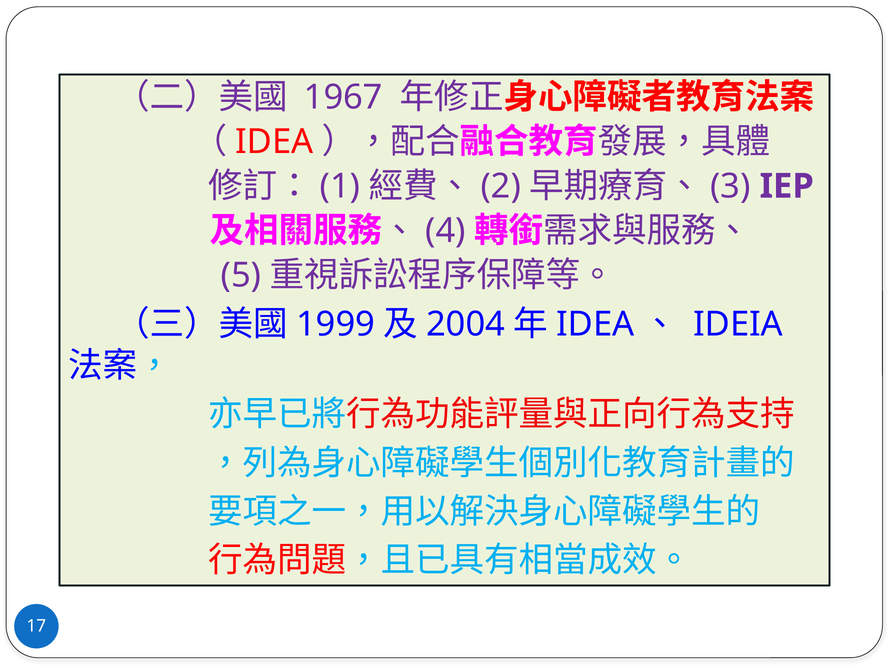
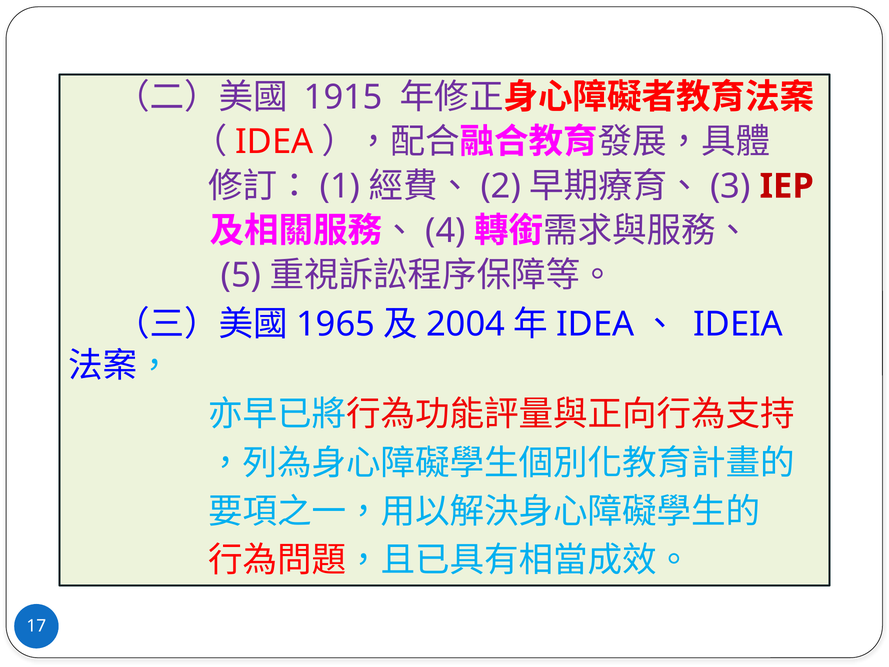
1967: 1967 -> 1915 (343, 97)
IEP colour: purple -> red (787, 186)
1999: 1999 -> 1965 (336, 324)
